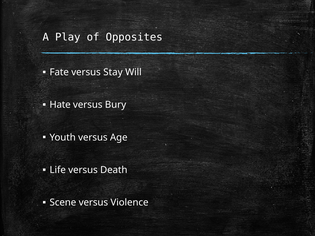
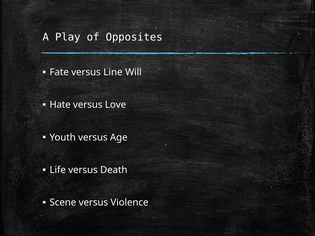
Stay: Stay -> Line (113, 72)
Bury: Bury -> Love (116, 105)
